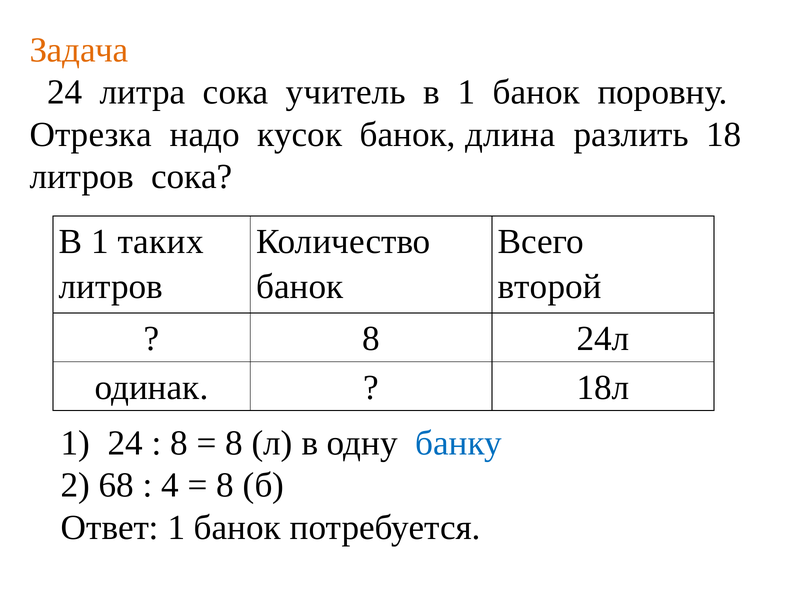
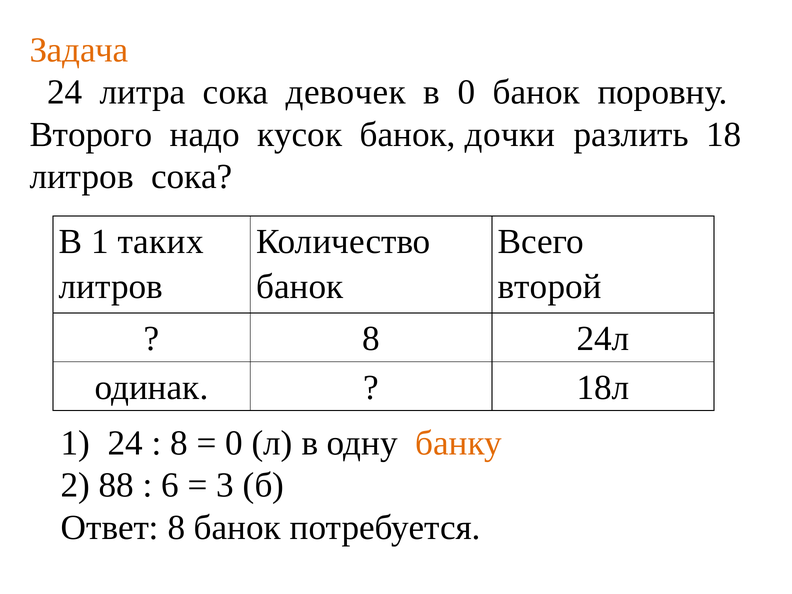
учитель: учитель -> девочек (346, 92)
1: 1 -> 0 (467, 92)
Отрезка: Отрезка -> Второго (91, 135)
длина: длина -> дочки (510, 135)
8: 8 -> 0 (234, 443)
банку colour: blue -> orange (459, 443)
68: 68 -> 88 (116, 485)
4: 4 -> 6 (170, 485)
8: 8 -> 3 (225, 485)
Ответ 1: 1 -> 8 (176, 527)
